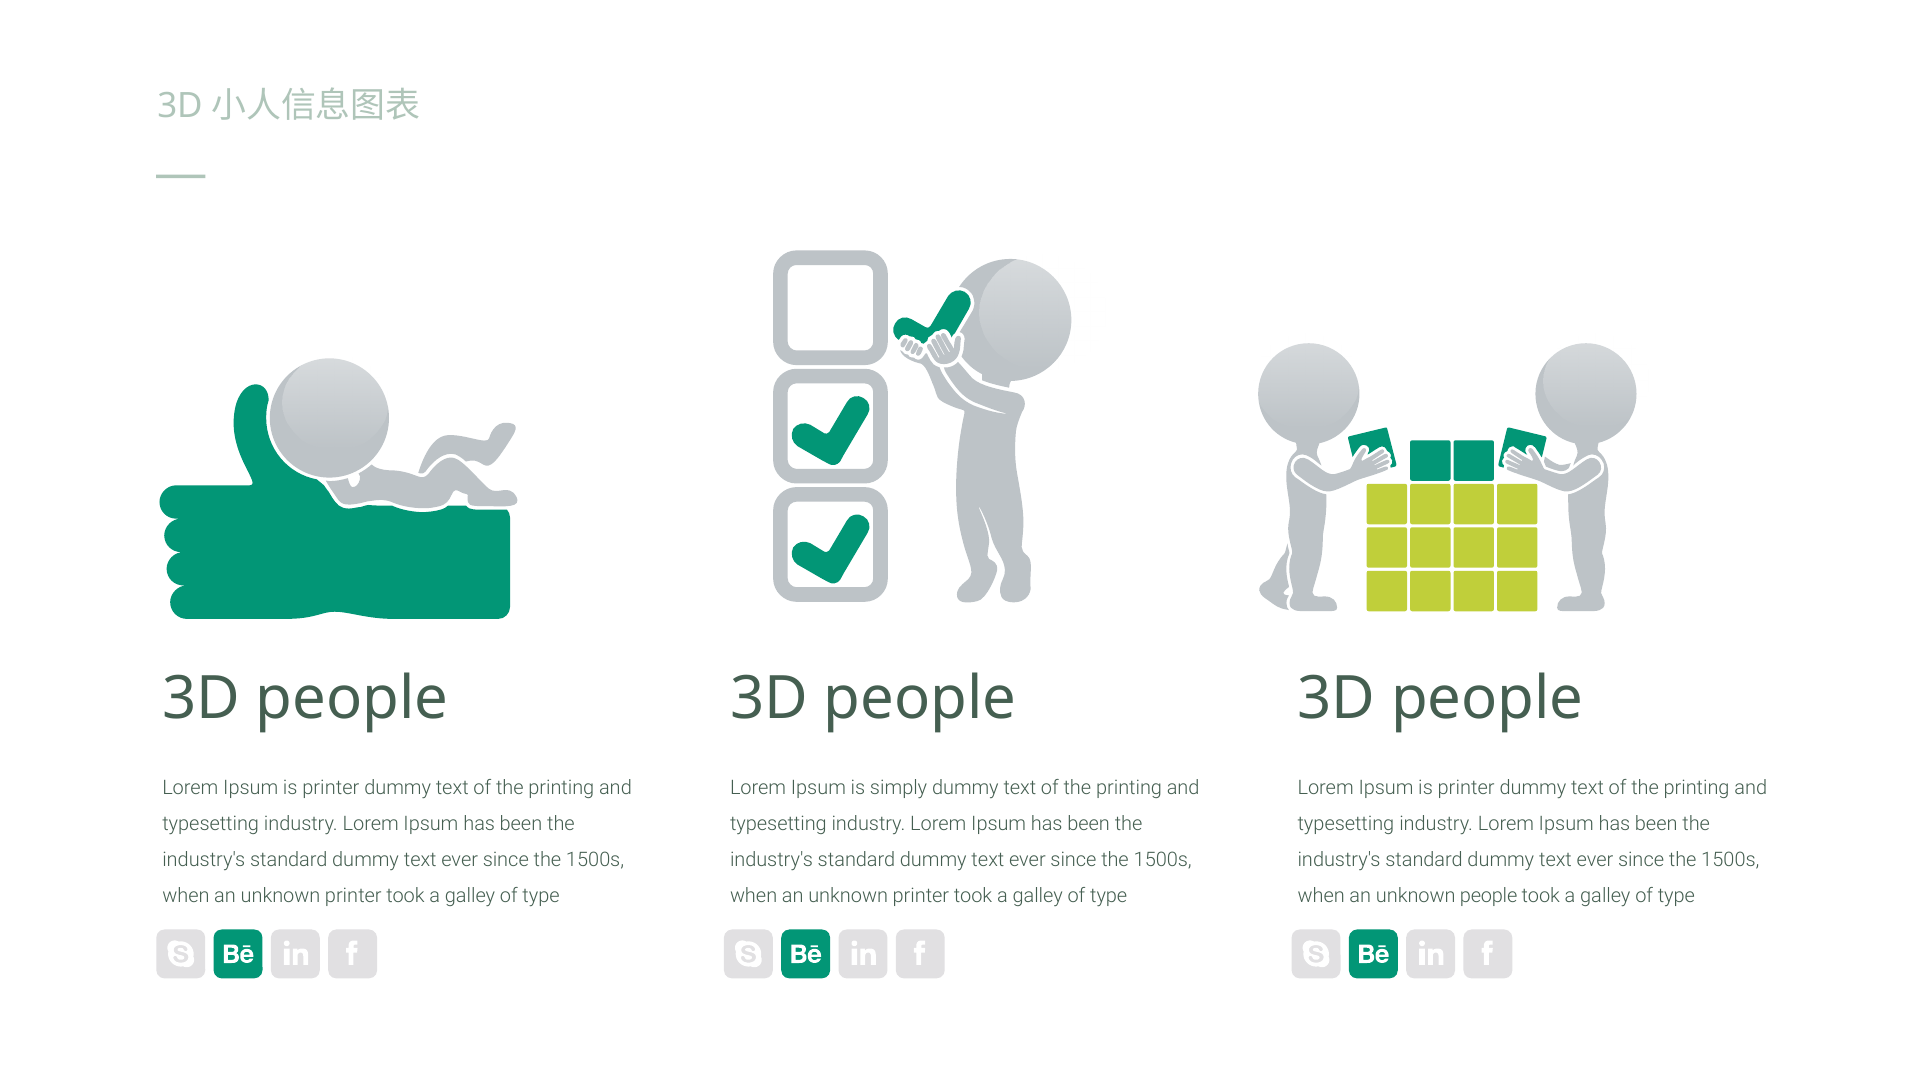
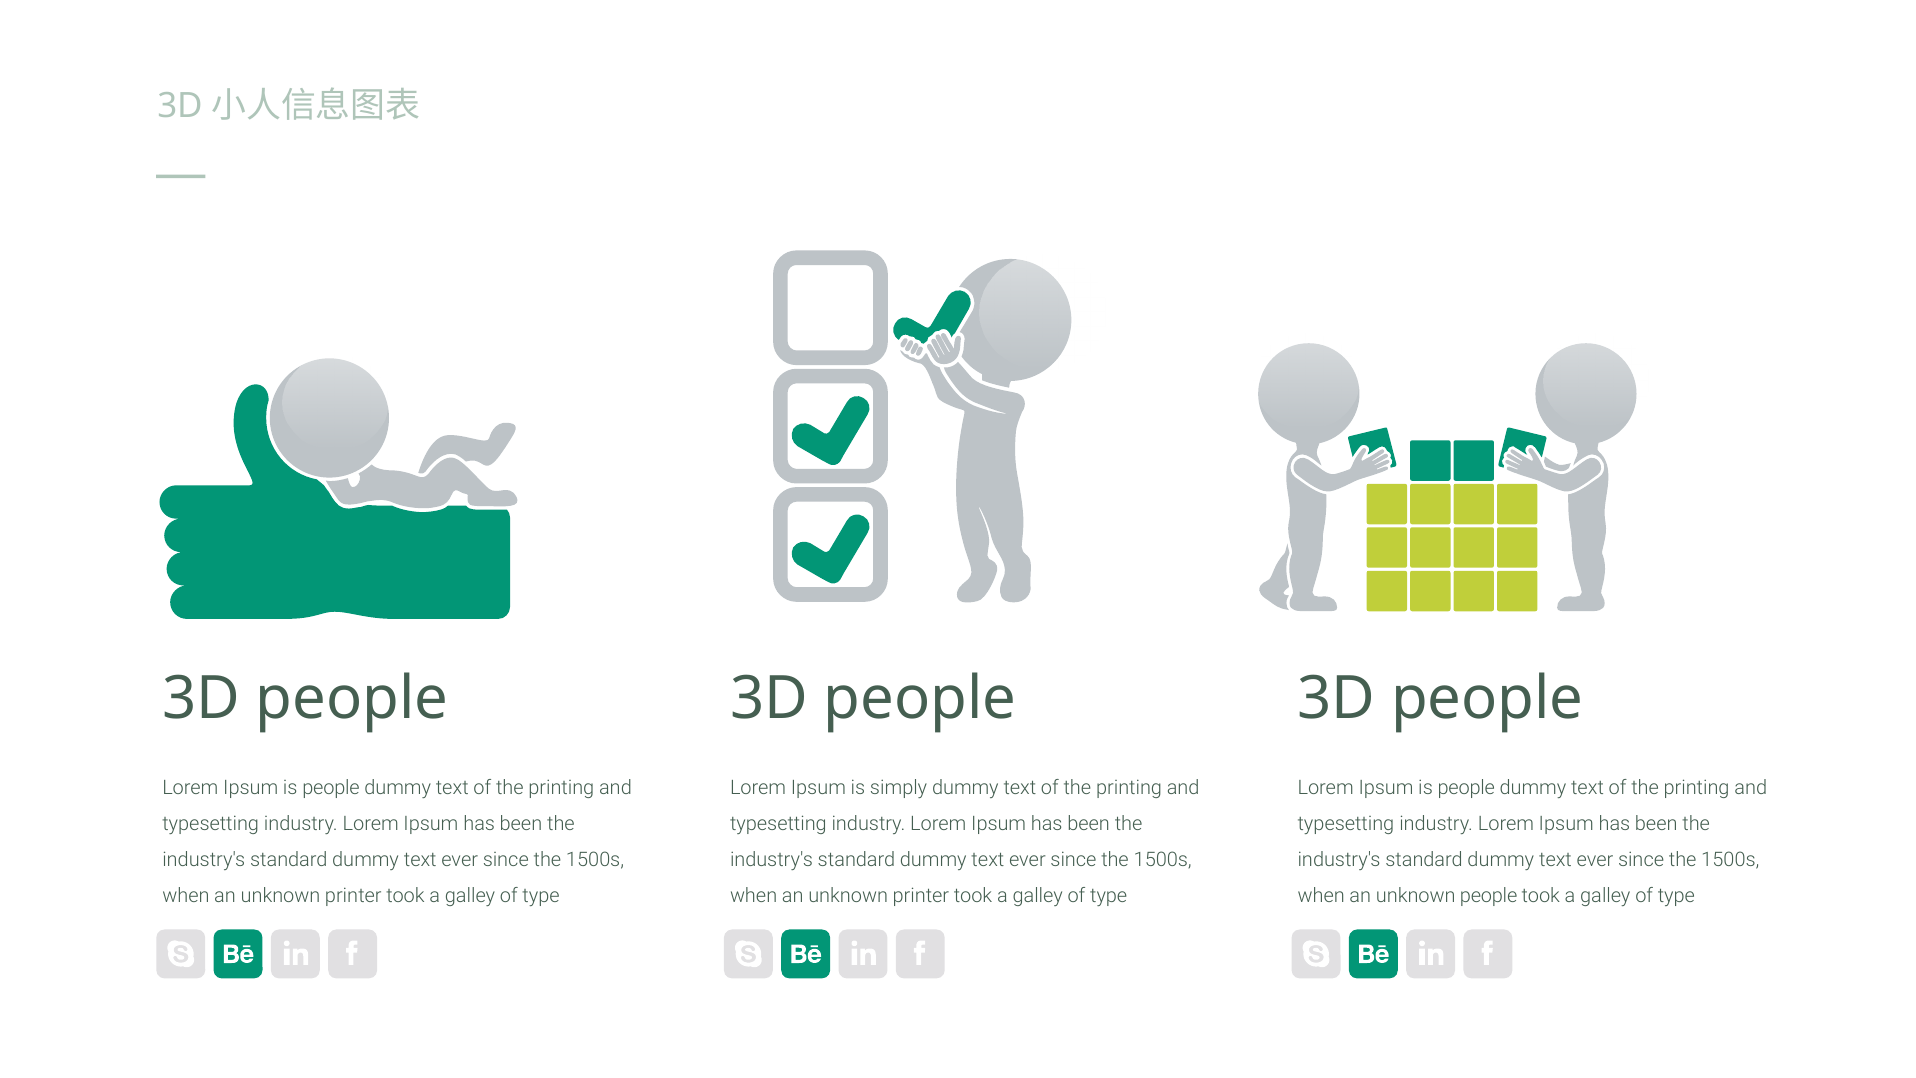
printer: printer -> people (331, 787)
printer: printer -> people (1466, 787)
